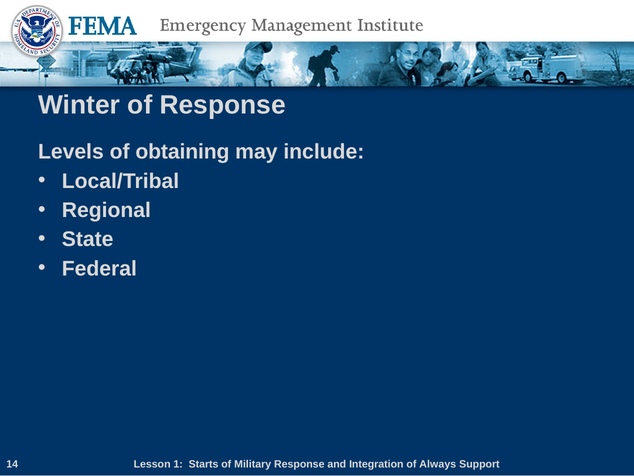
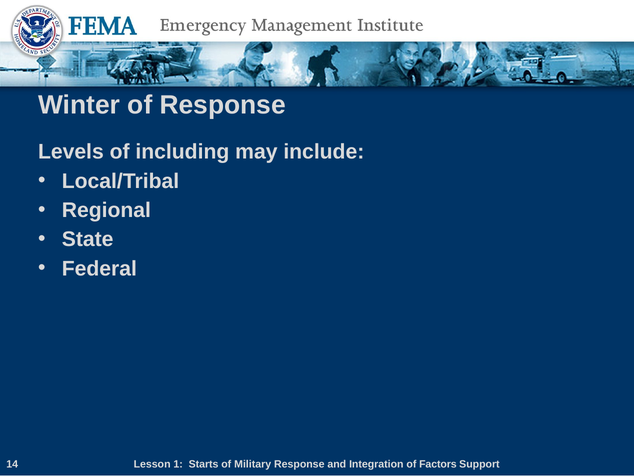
obtaining: obtaining -> including (182, 152)
Always: Always -> Factors (438, 464)
